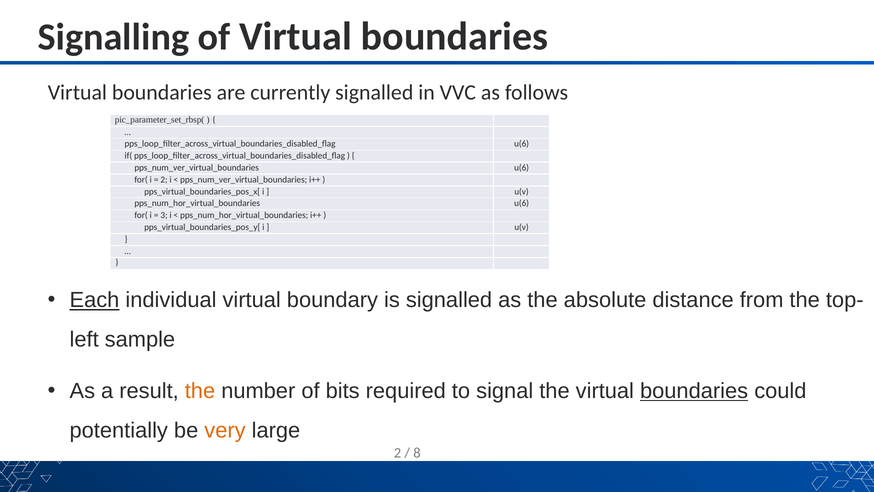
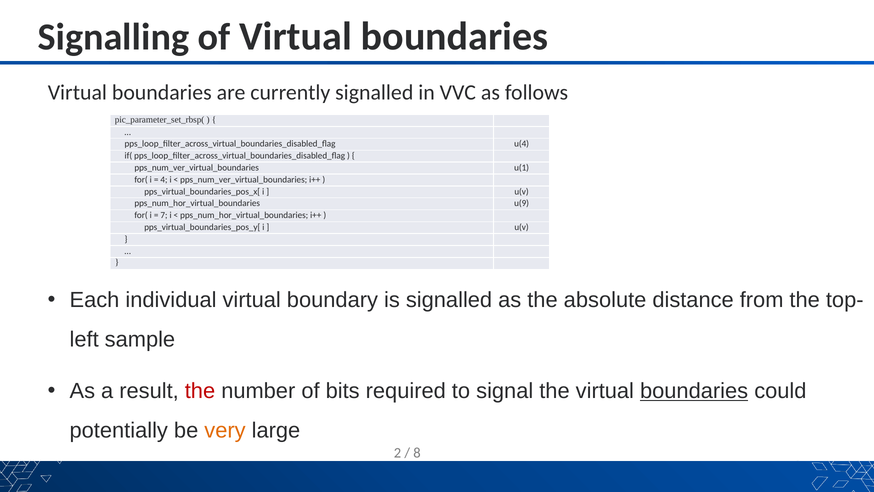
u(6: u(6 -> u(4 (522, 144)
u(6: u(6 -> u(1 (522, 168)
2: 2 -> 4 (164, 179)
u(6: u(6 -> u(9 (522, 203)
3: 3 -> 7 (164, 215)
Each underline: present -> none (94, 300)
the colour: orange -> red (200, 391)
